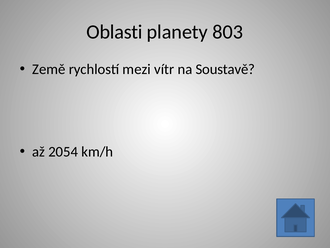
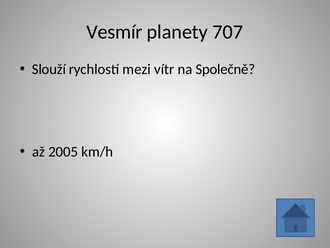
Oblasti: Oblasti -> Vesmír (114, 32)
803: 803 -> 707 (228, 32)
Země: Země -> Slouží (49, 69)
Soustavě: Soustavě -> Společně (225, 69)
2054: 2054 -> 2005 (63, 151)
